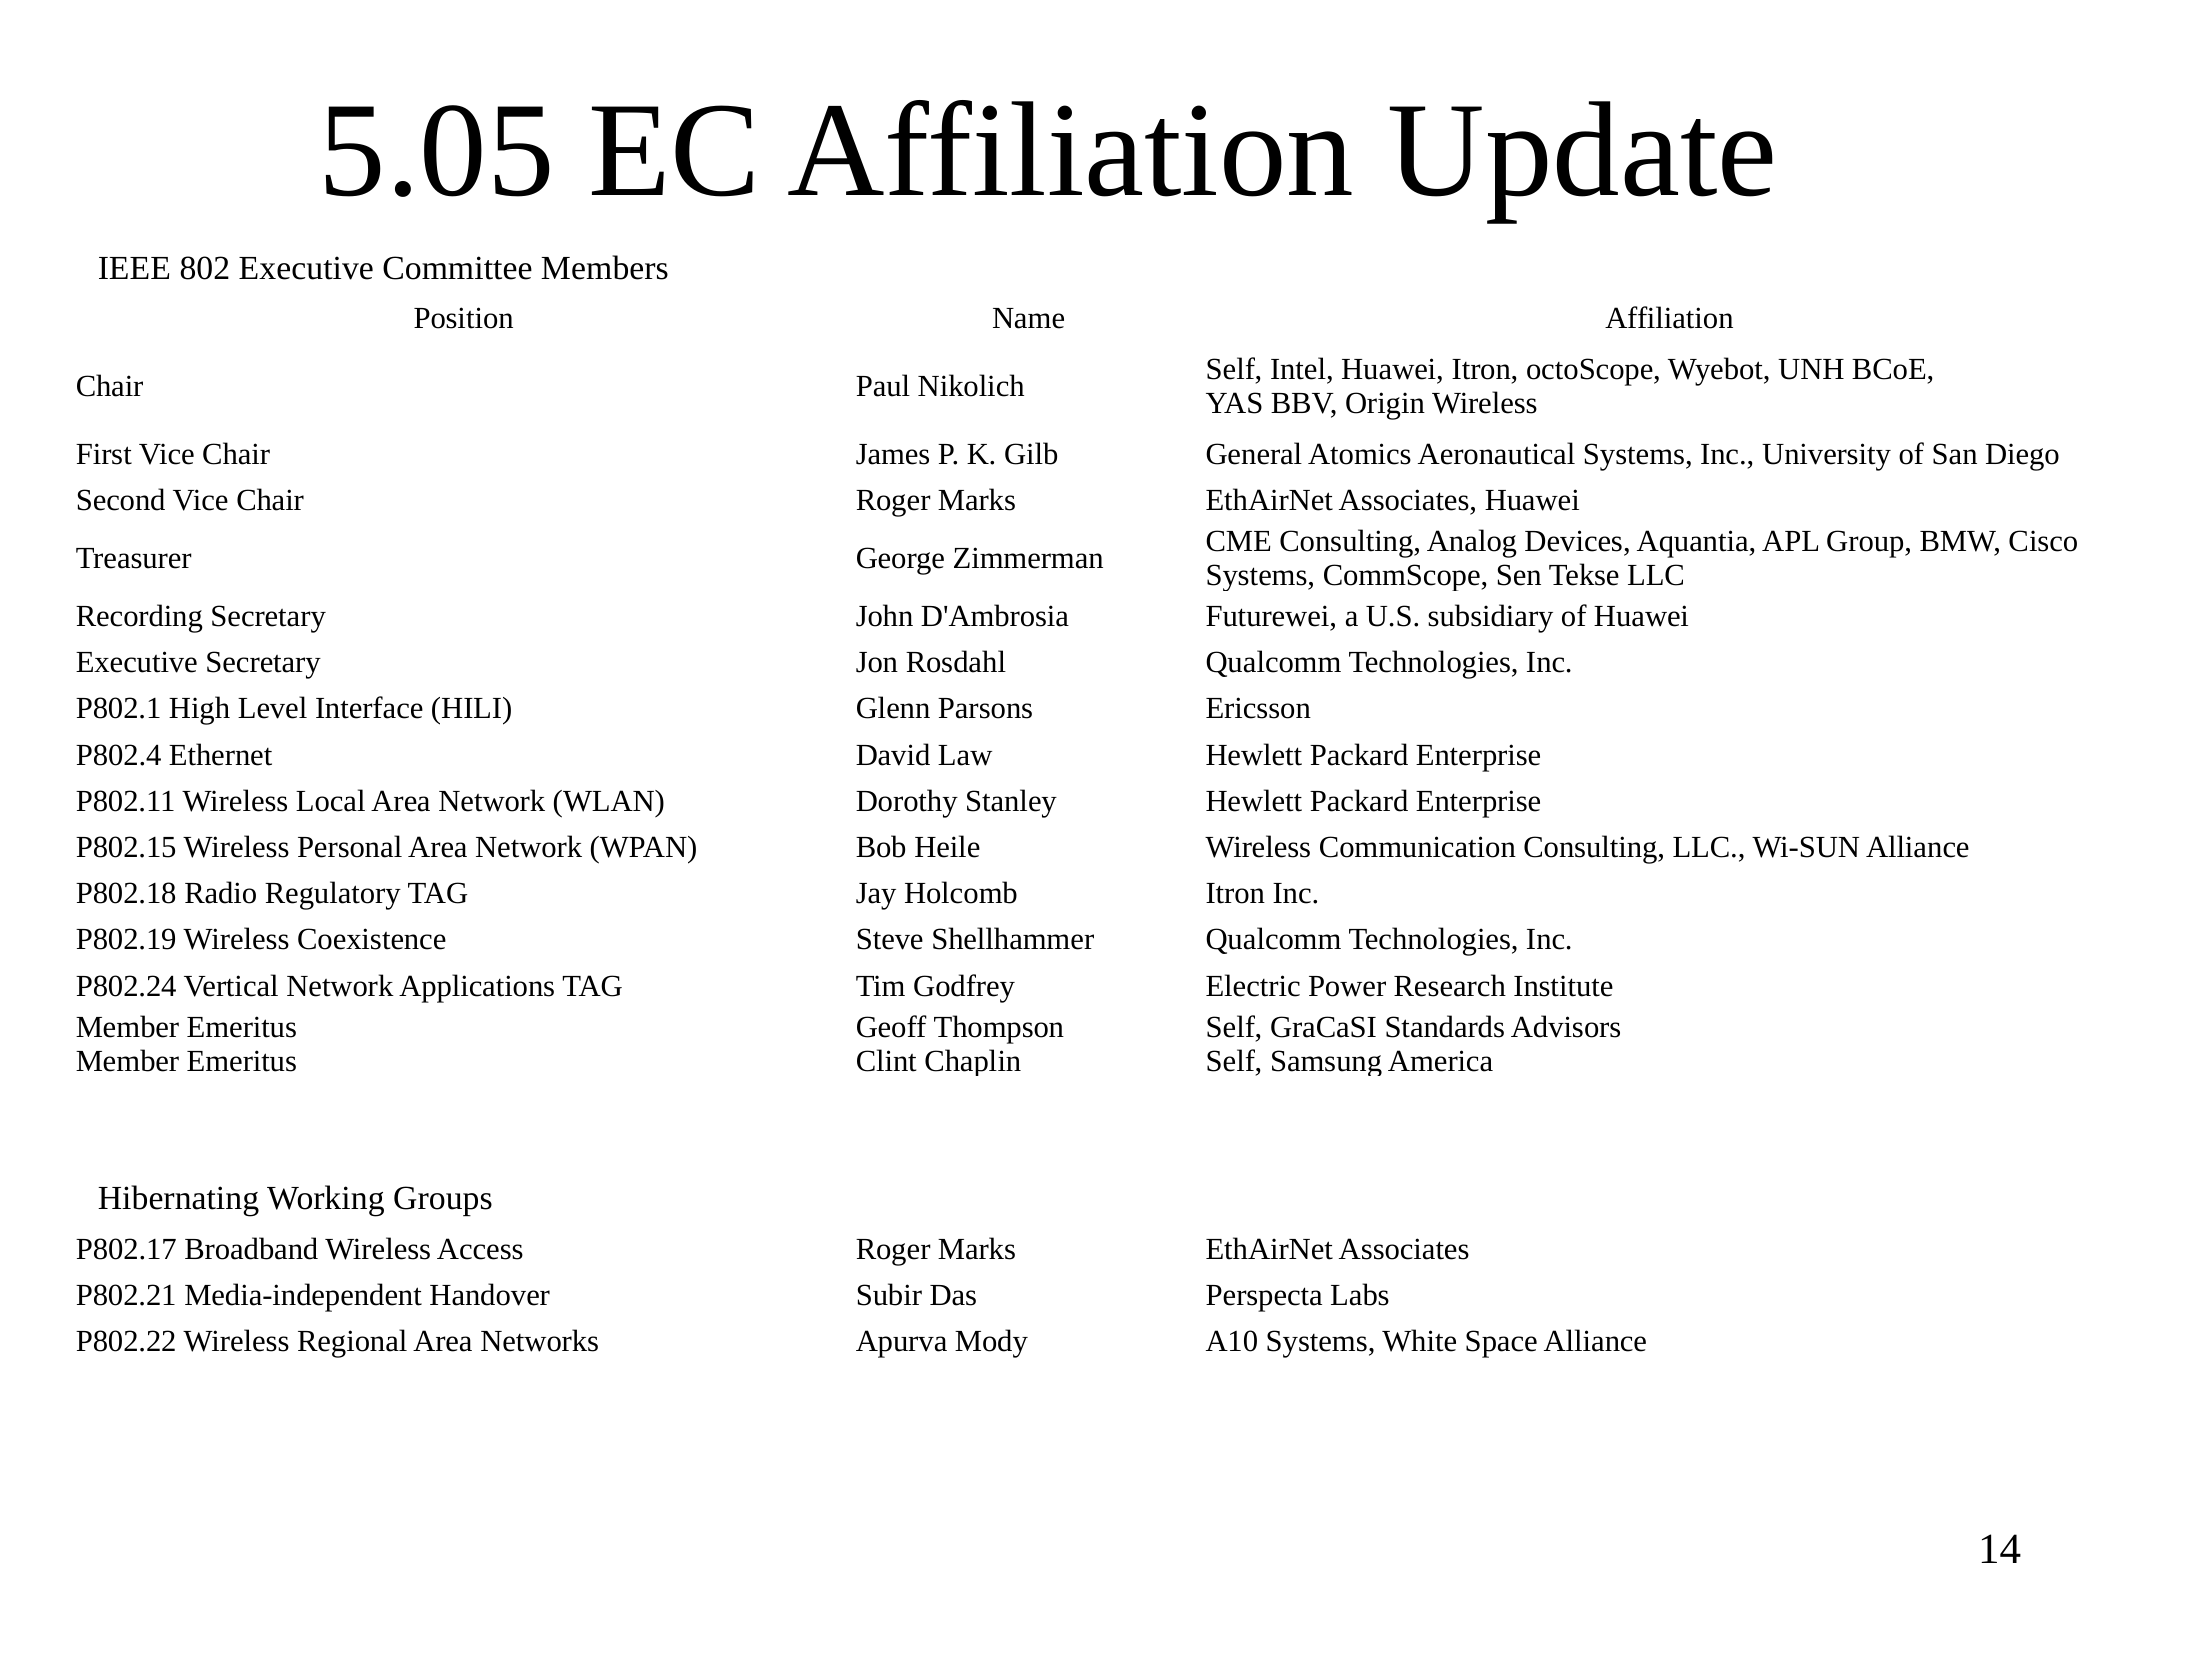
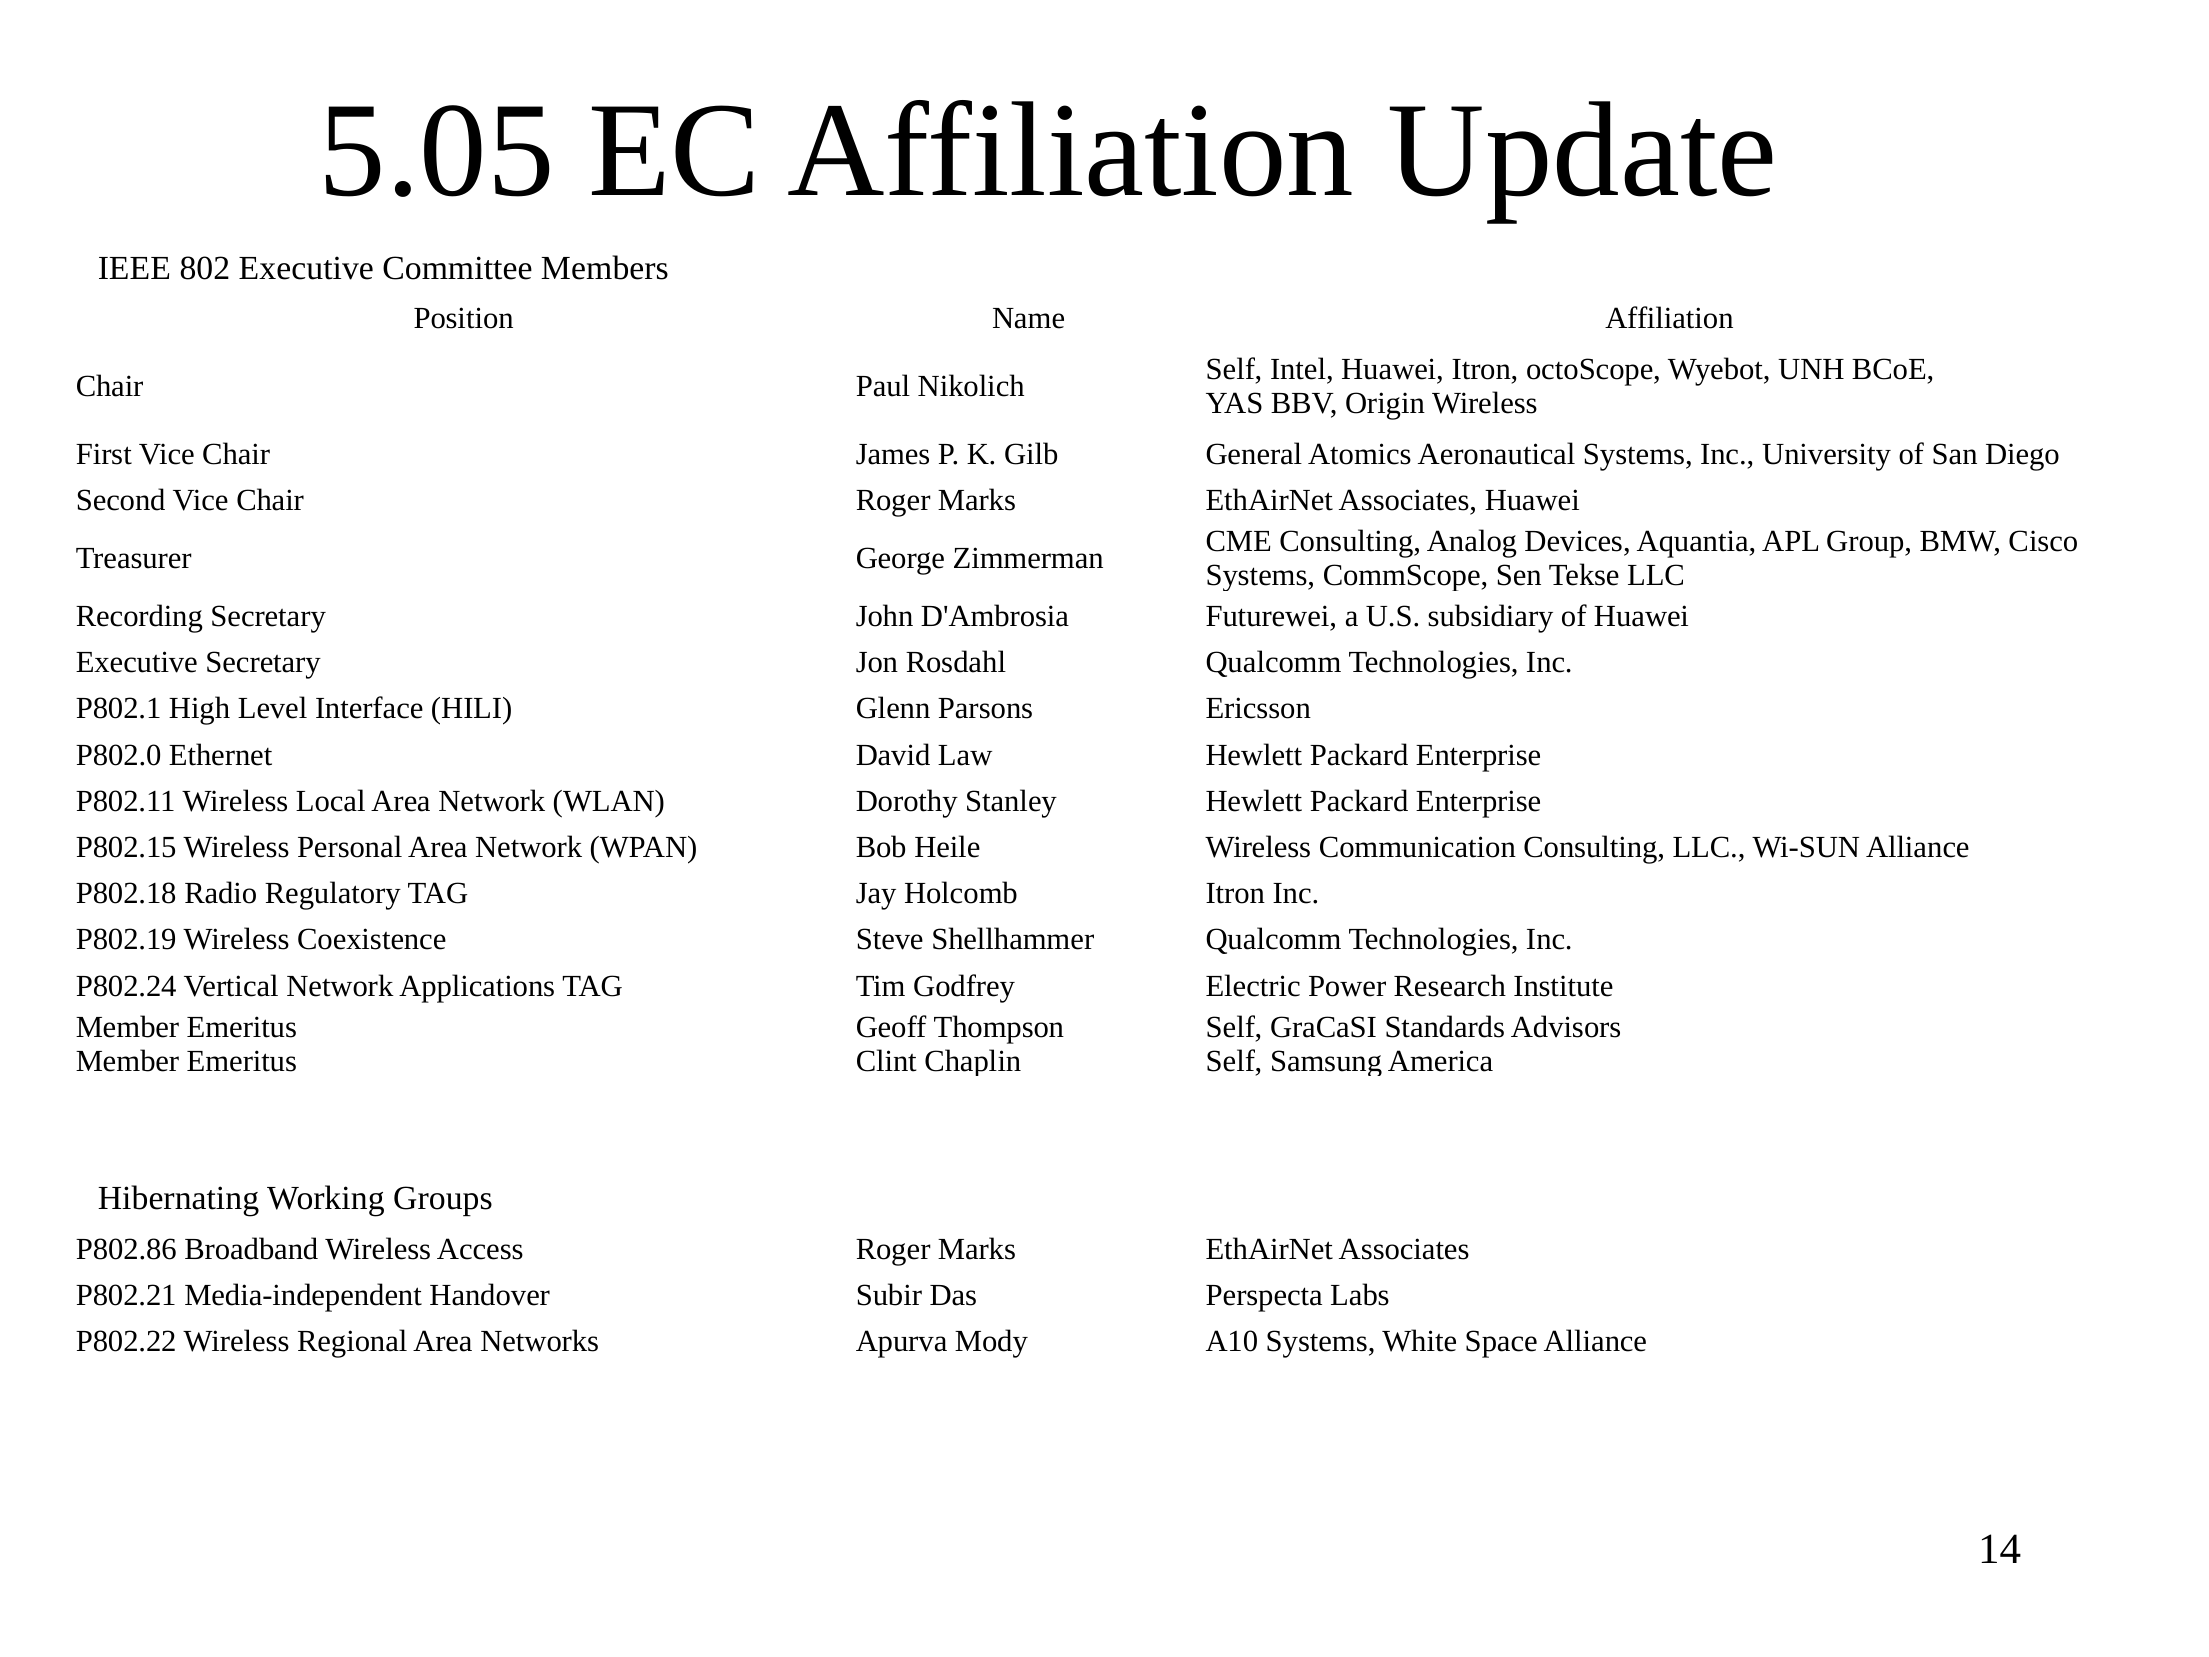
P802.4: P802.4 -> P802.0 (119, 755)
P802.17: P802.17 -> P802.86 (126, 1249)
